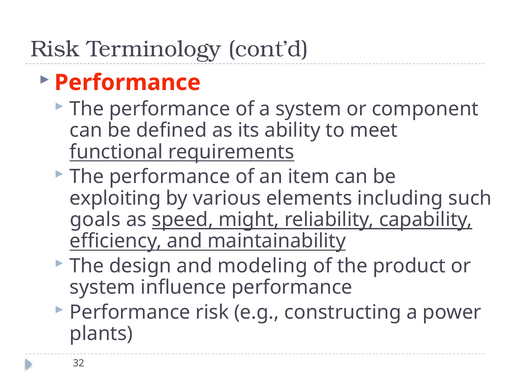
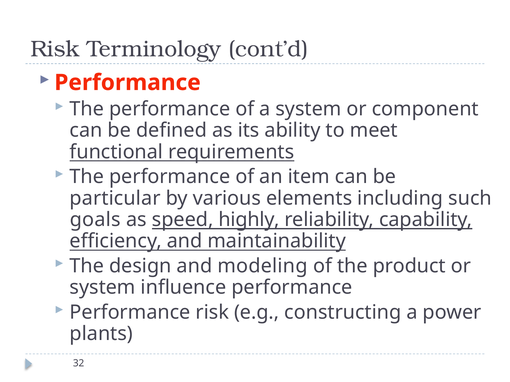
exploiting: exploiting -> particular (115, 198)
might: might -> highly (249, 220)
